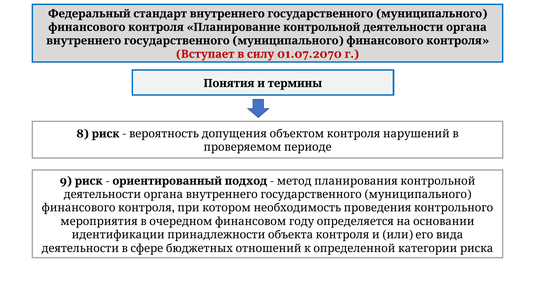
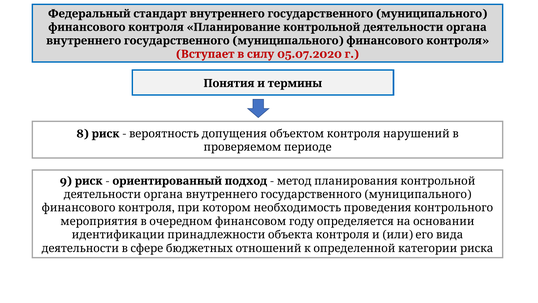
01.07.2070: 01.07.2070 -> 05.07.2020 (310, 54)
